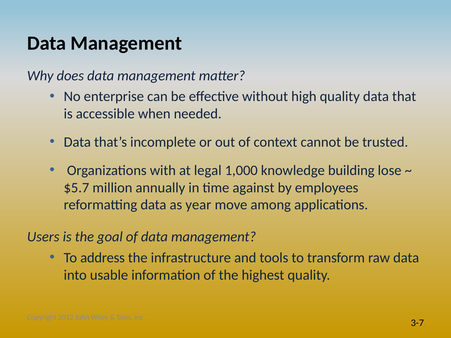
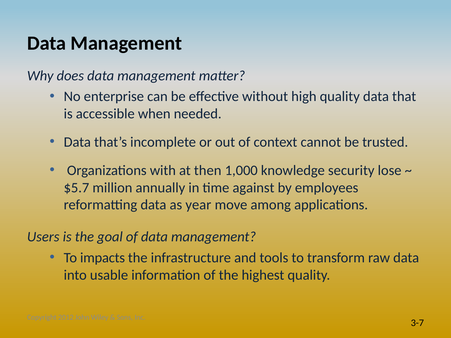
legal: legal -> then (208, 170)
building: building -> security (351, 170)
address: address -> impacts (103, 258)
